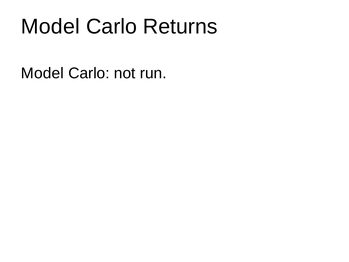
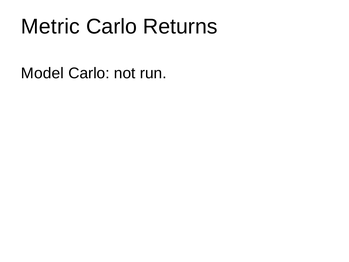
Model: Model -> Metric (50, 26)
